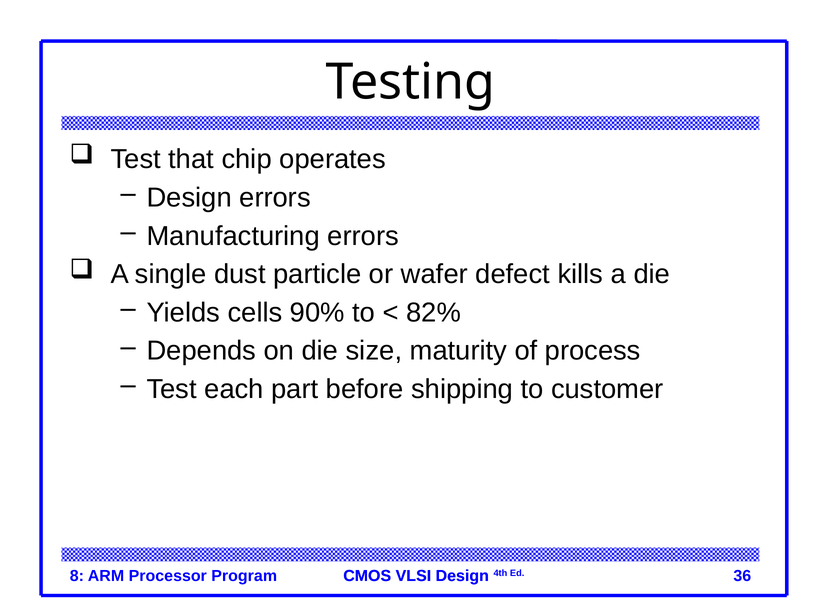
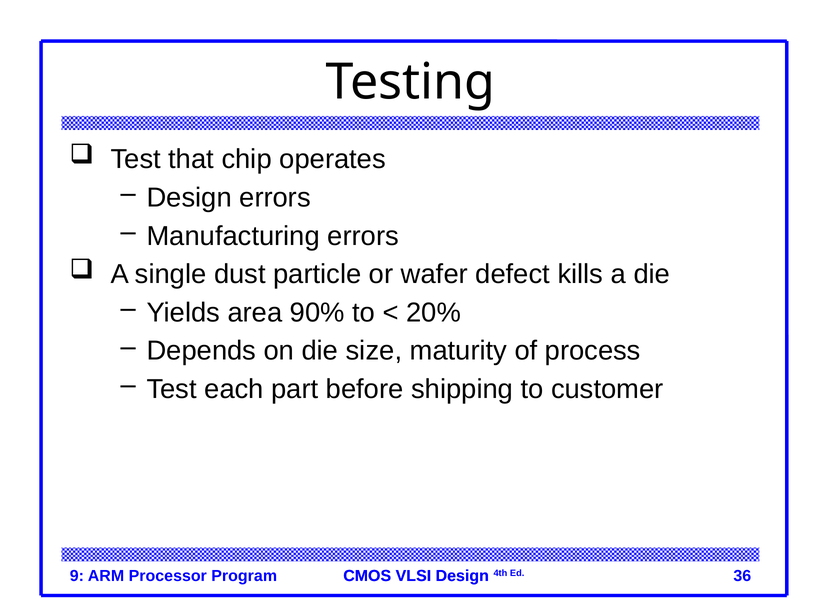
cells: cells -> area (255, 312)
82%: 82% -> 20% (434, 312)
8: 8 -> 9 (77, 576)
